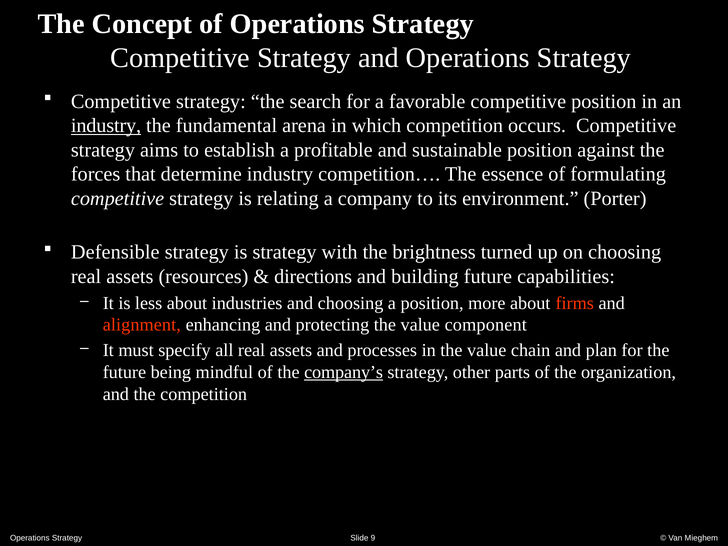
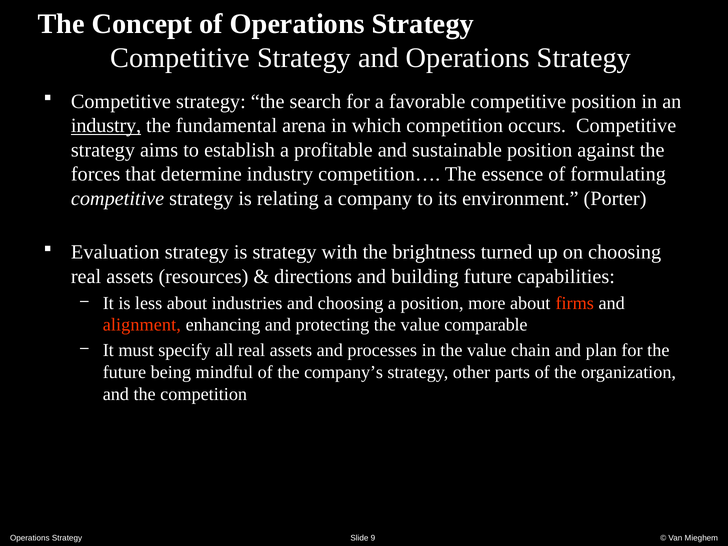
Defensible: Defensible -> Evaluation (115, 252)
component: component -> comparable (486, 325)
company’s underline: present -> none (344, 372)
